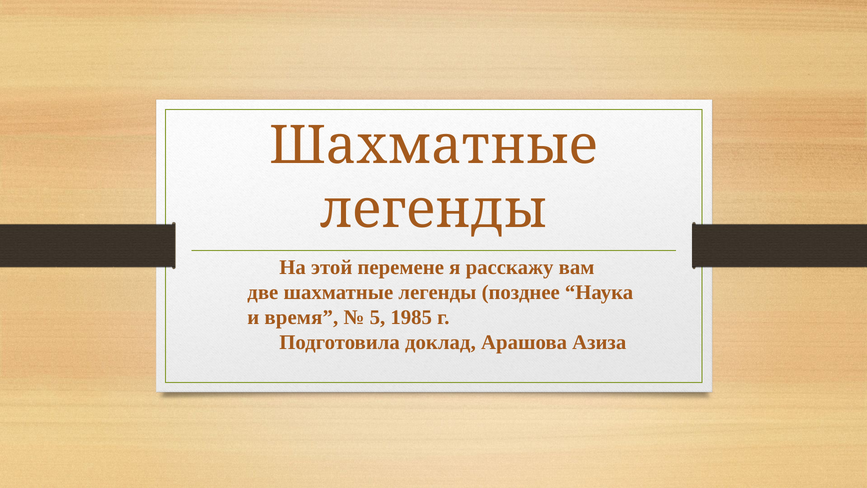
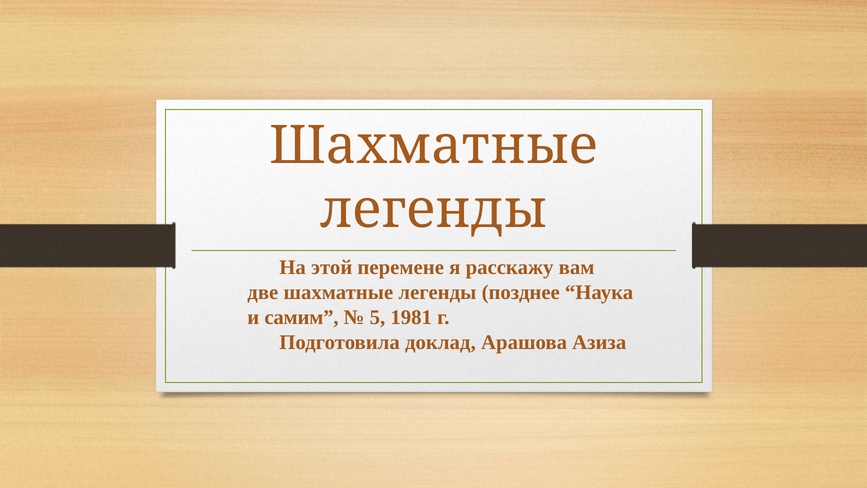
время: время -> самим (302, 317)
1985: 1985 -> 1981 (411, 317)
